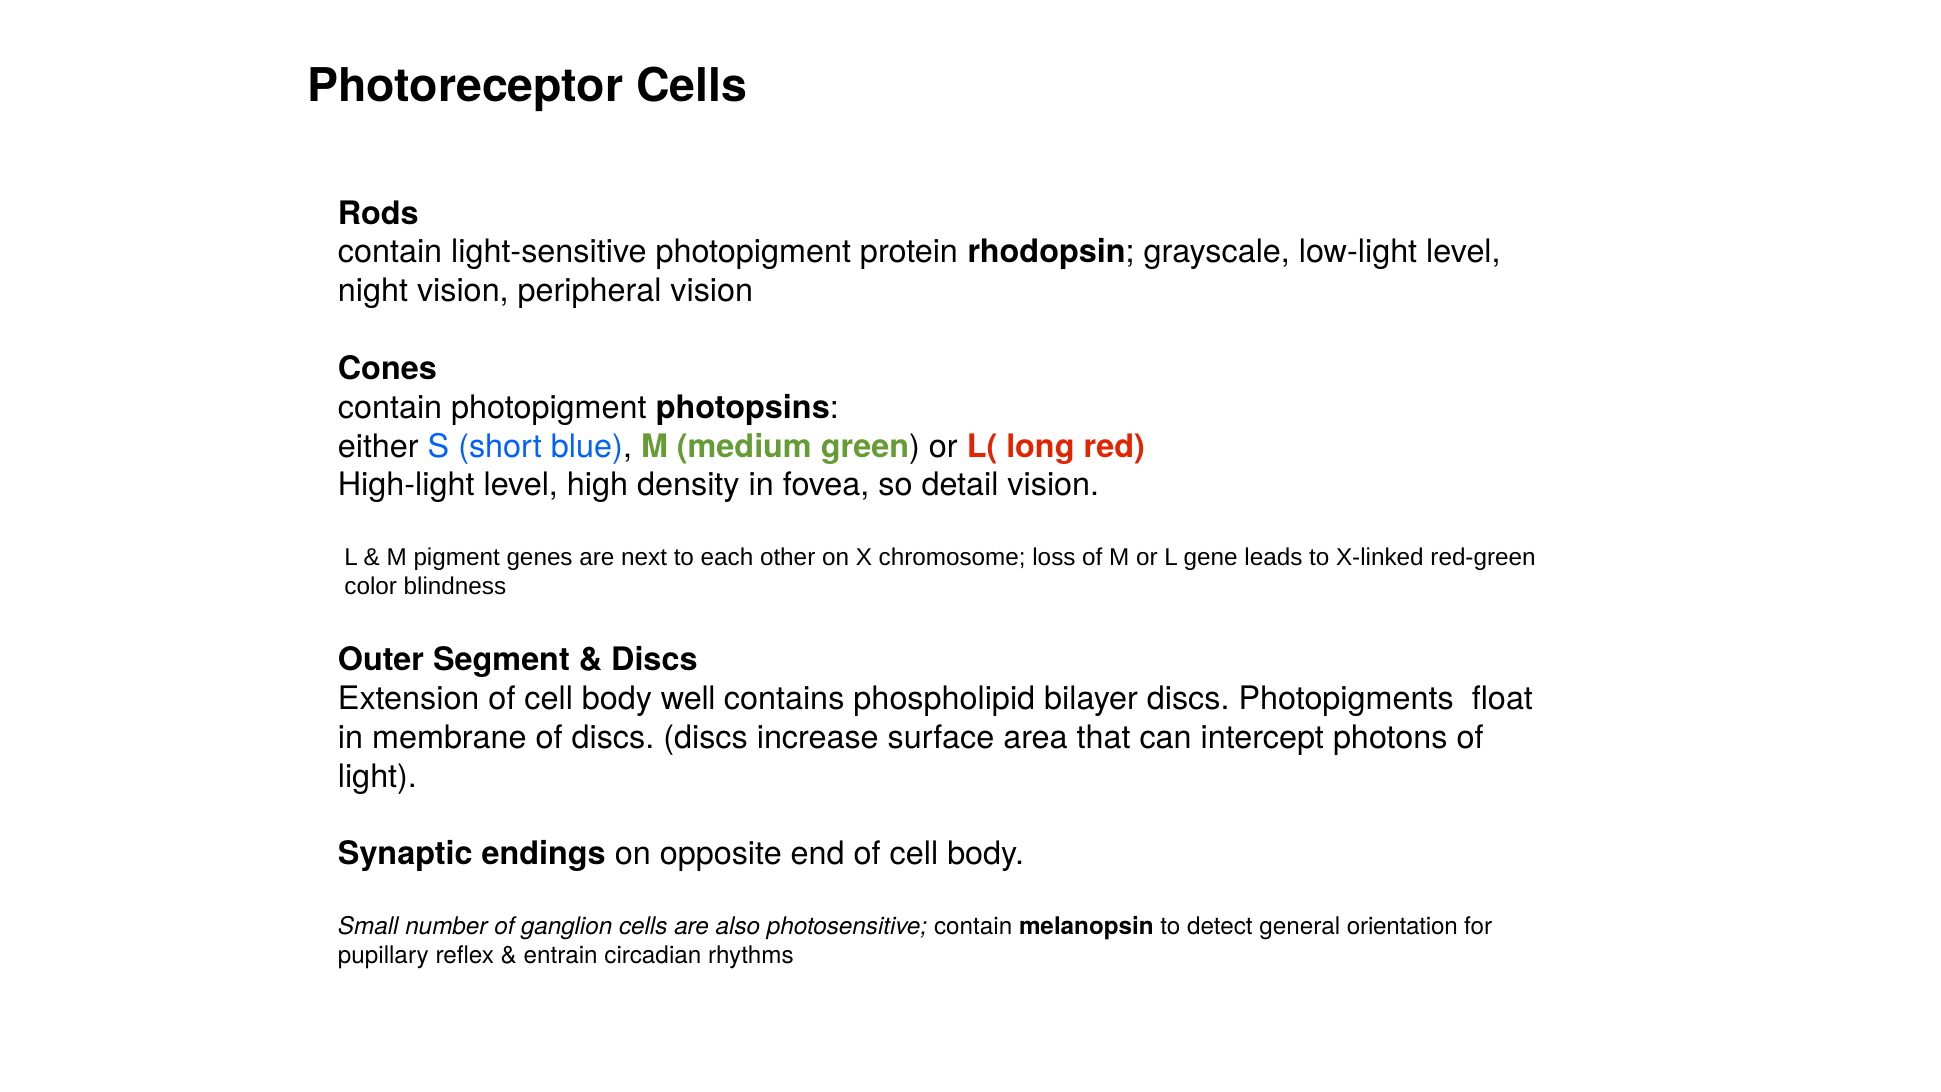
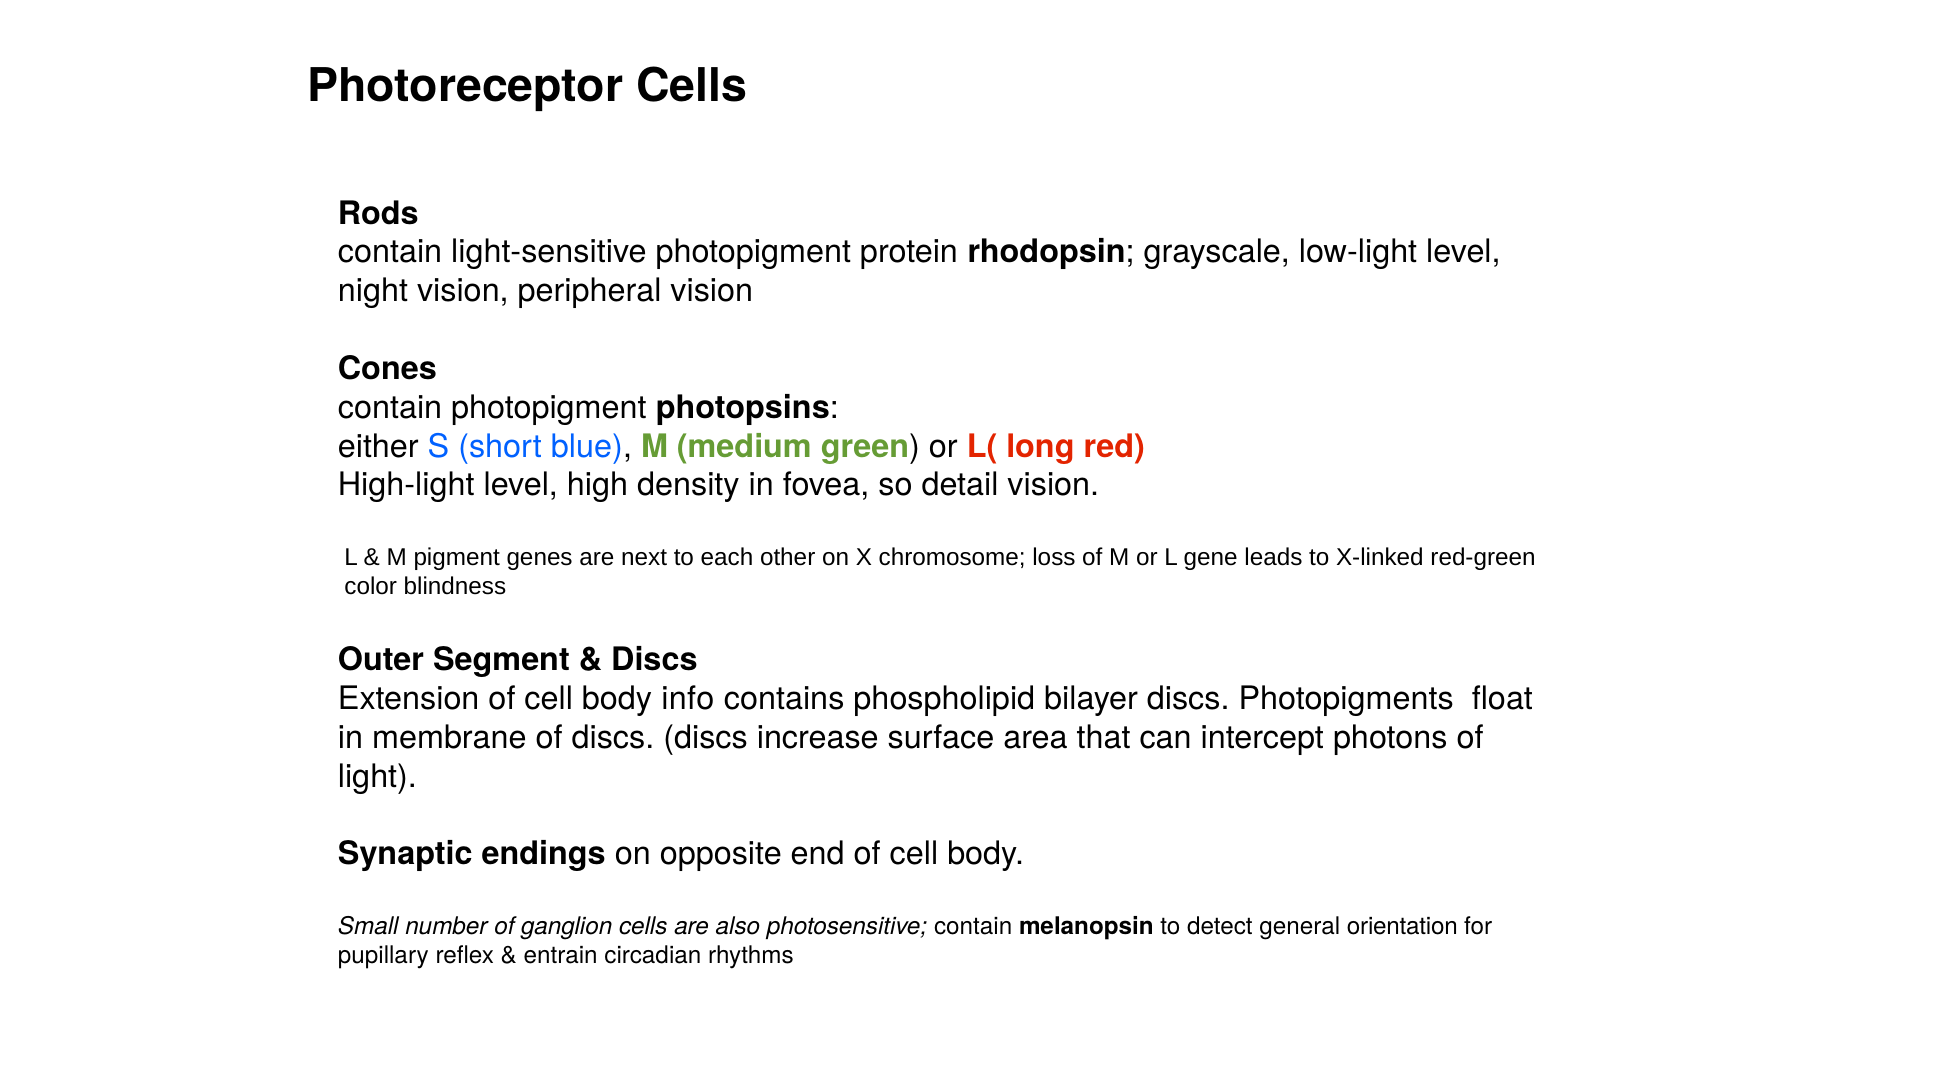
well: well -> info (688, 699)
